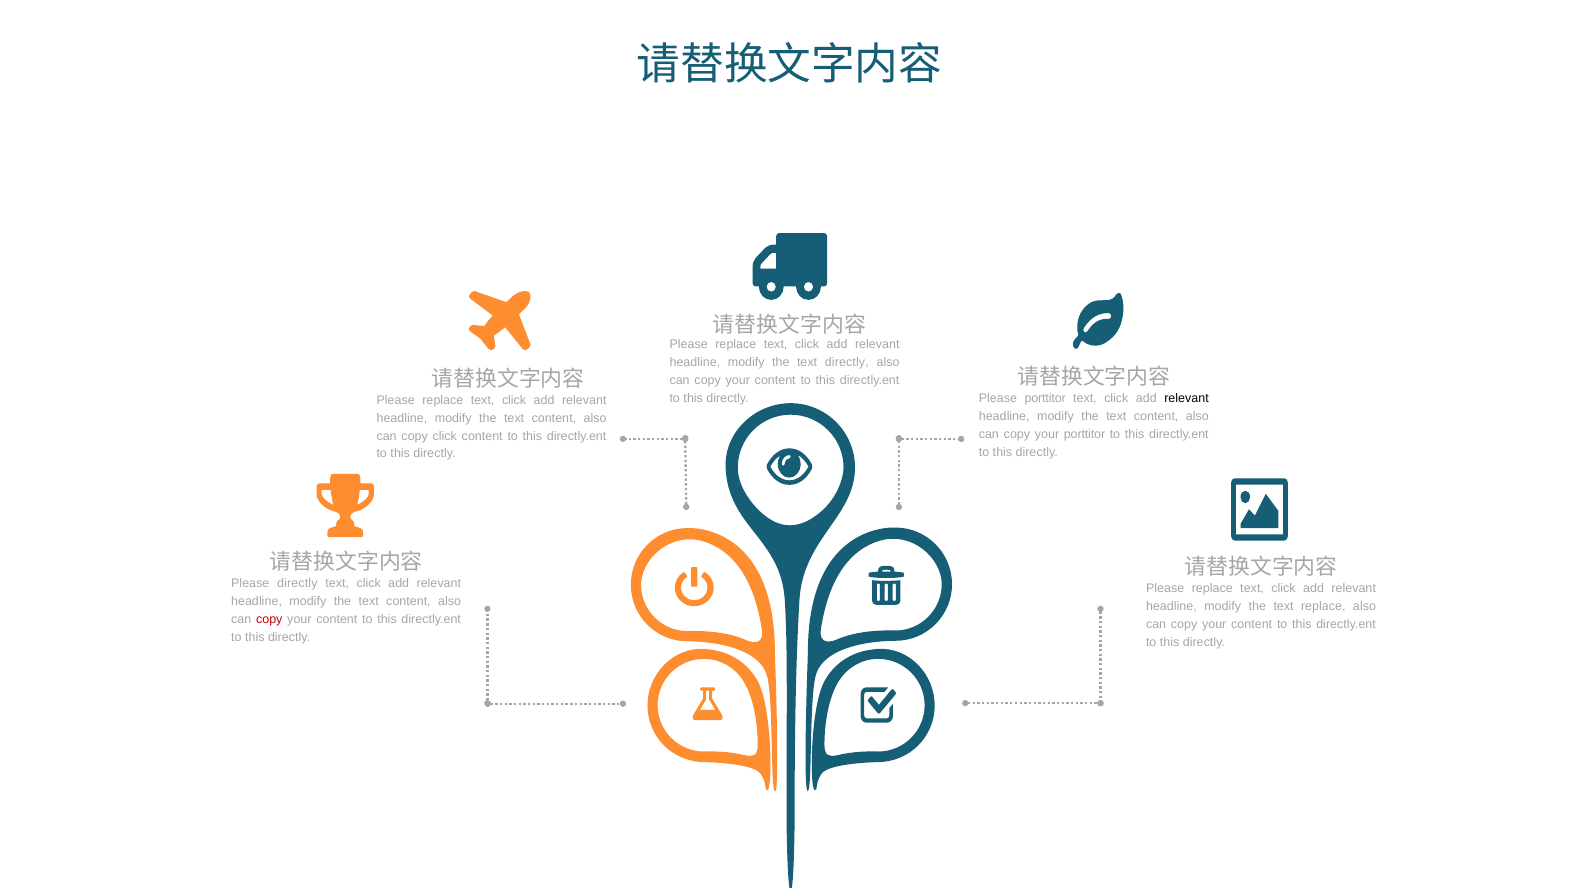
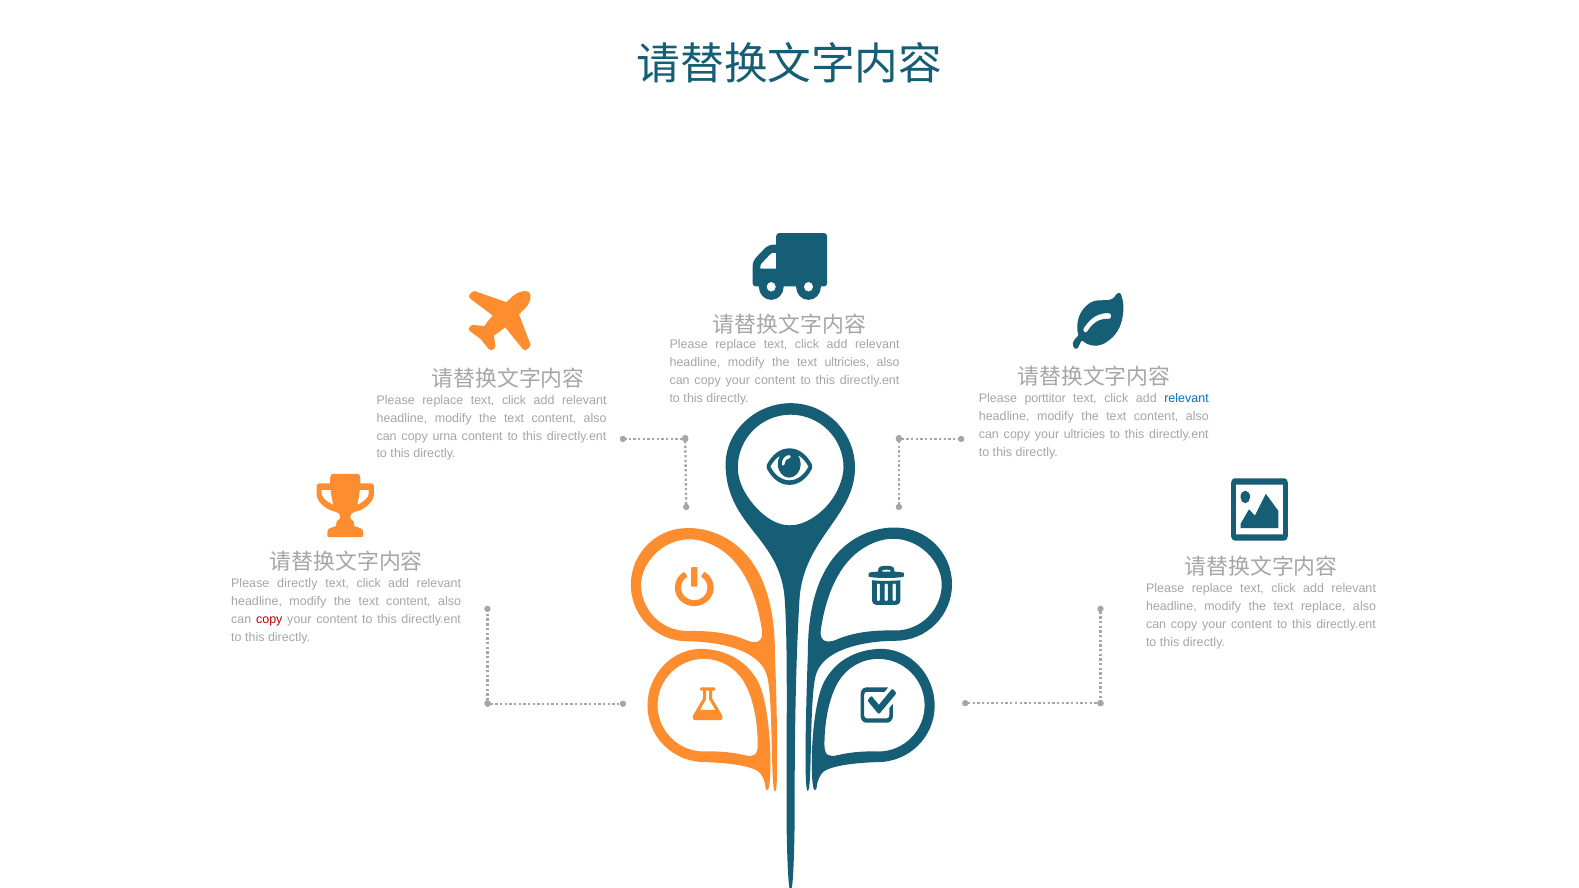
text directly: directly -> ultricies (847, 363)
relevant colour: black -> blue (1187, 399)
your porttitor: porttitor -> ultricies (1085, 434)
copy click: click -> urna (445, 436)
